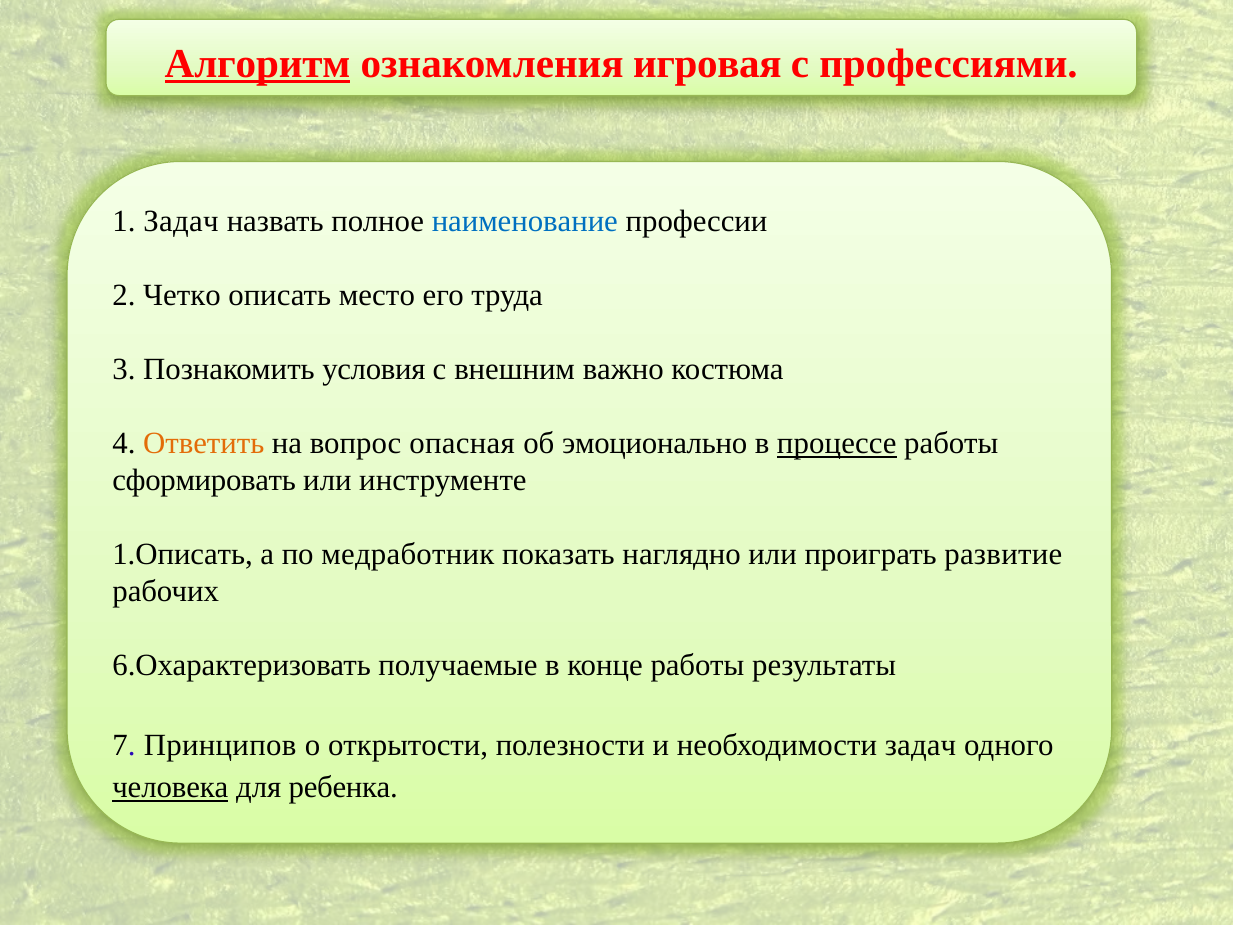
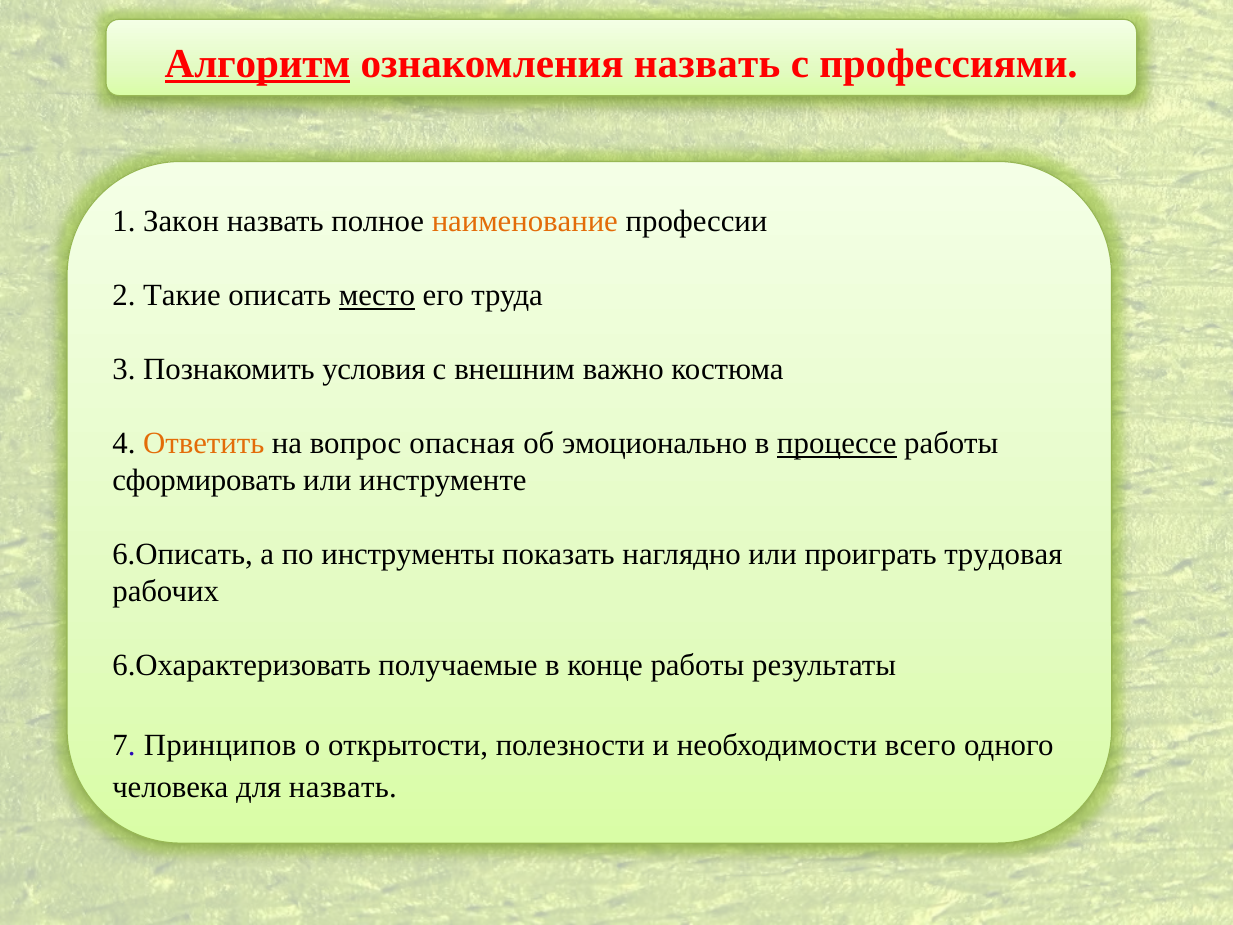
ознакомления игровая: игровая -> назвать (707, 64)
1 Задач: Задач -> Закон (181, 221)
наименование colour: blue -> orange (525, 221)
Четко: Четко -> Такие (182, 295)
место underline: none -> present (377, 295)
1.Описать: 1.Описать -> 6.Описать (183, 554)
медработник: медработник -> инструменты (408, 554)
развитие: развитие -> трудовая (1003, 554)
необходимости задач: задач -> всего (920, 745)
человека underline: present -> none (170, 787)
для ребенка: ребенка -> назвать (343, 787)
